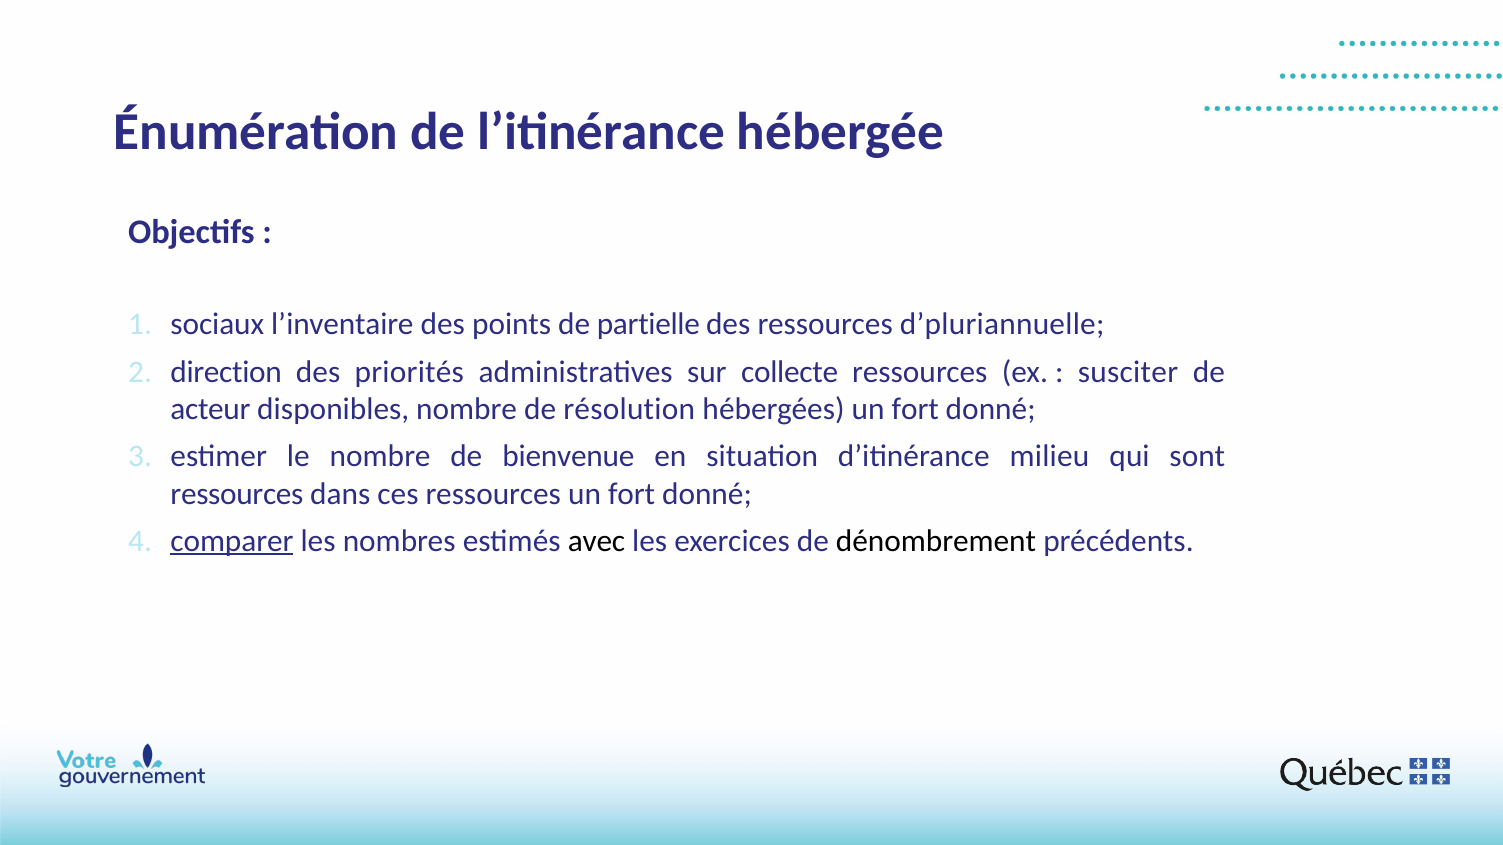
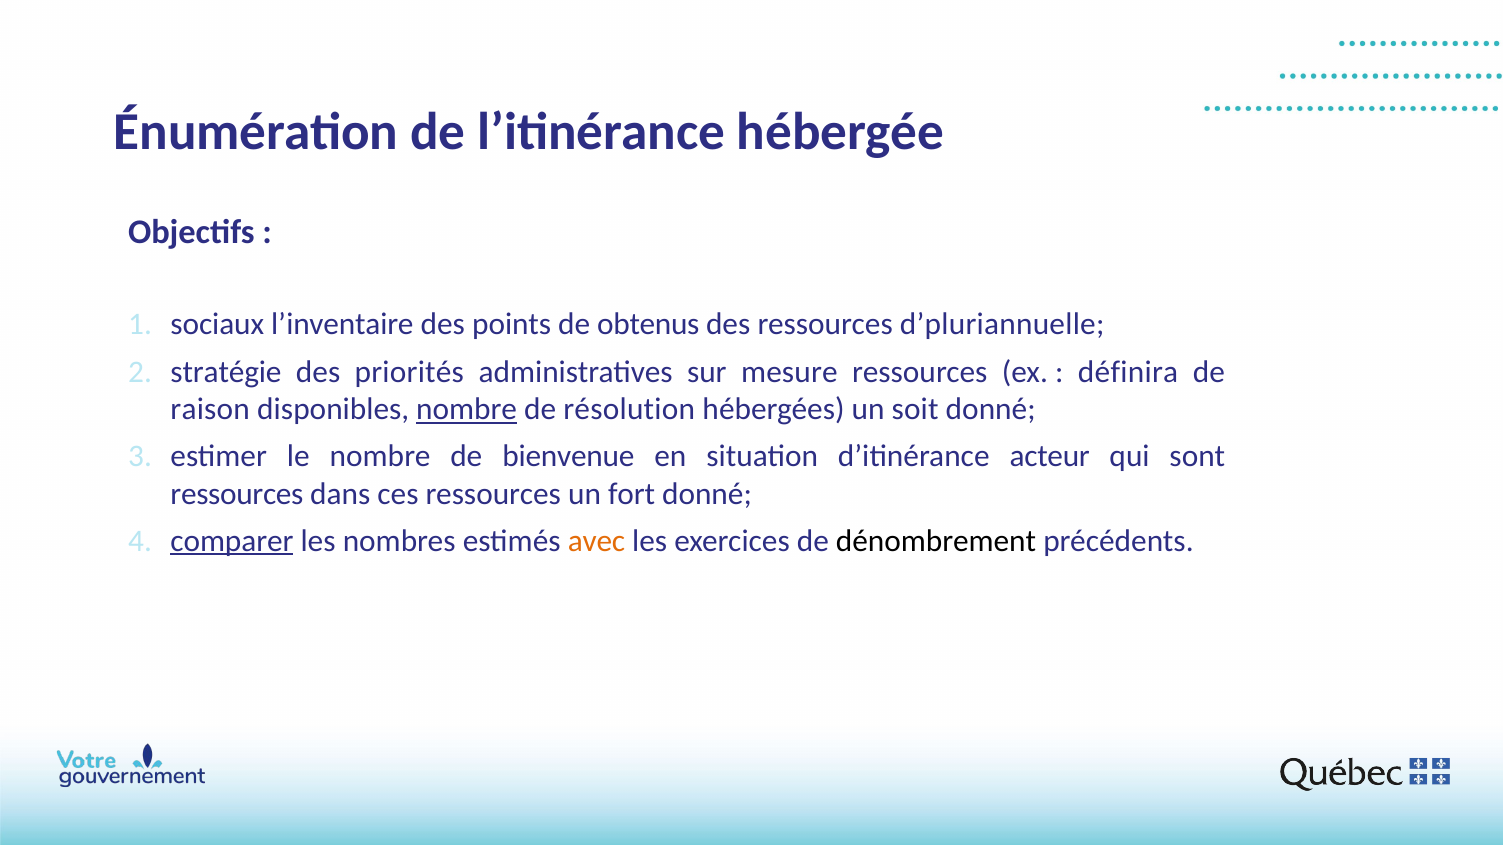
partielle: partielle -> obtenus (648, 325)
direction: direction -> stratégie (226, 372)
collecte: collecte -> mesure (789, 372)
susciter: susciter -> définira (1128, 372)
acteur: acteur -> raison (210, 409)
nombre underline: none -> present (467, 409)
hébergées un fort: fort -> soit (915, 409)
milieu: milieu -> acteur (1050, 457)
avec colour: black -> orange (596, 541)
